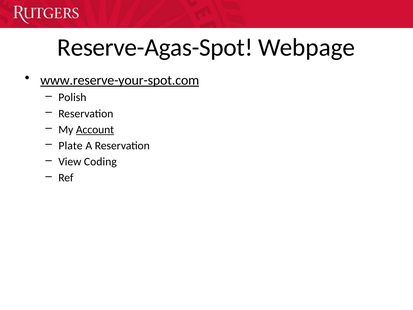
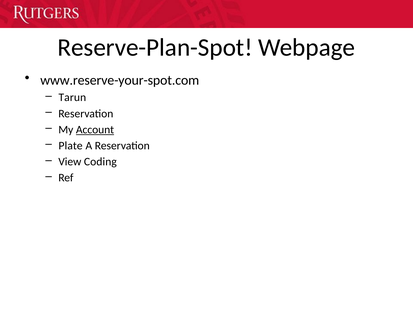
Reserve-Agas-Spot: Reserve-Agas-Spot -> Reserve-Plan-Spot (155, 48)
www.reserve-your-spot.com underline: present -> none (120, 80)
Polish: Polish -> Tarun (72, 97)
